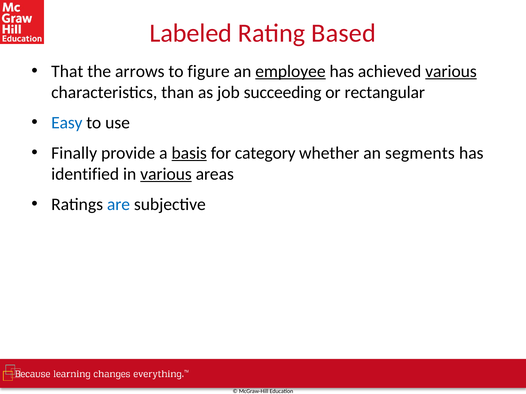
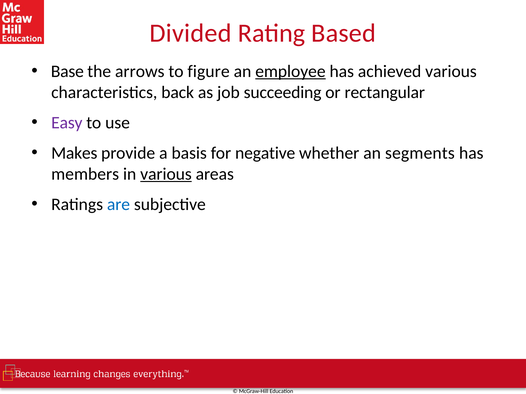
Labeled: Labeled -> Divided (191, 33)
That: That -> Base (67, 71)
various underline: present -> none (451, 71)
than: than -> back (178, 92)
Easy colour: blue -> purple (67, 123)
Finally: Finally -> Makes (74, 153)
basis underline: present -> none (189, 153)
category: category -> negative (265, 153)
identified: identified -> members (85, 174)
